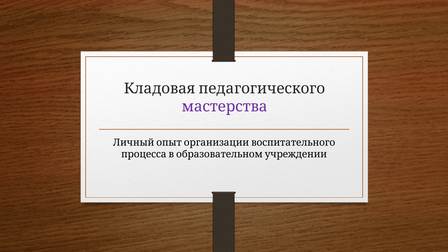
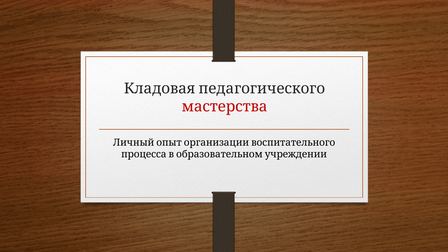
мастерства colour: purple -> red (225, 107)
